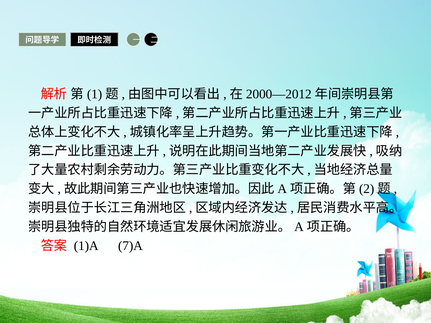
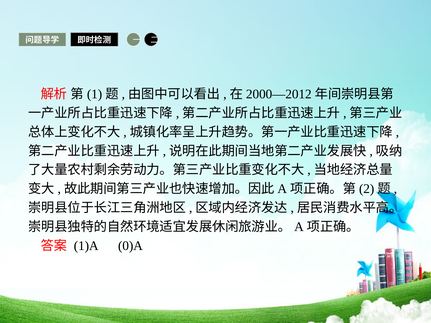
7)A: 7)A -> 0)A (130, 246)
